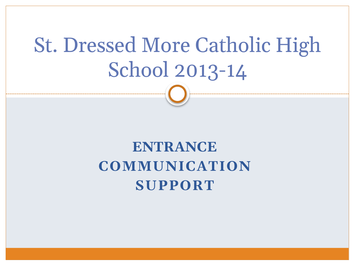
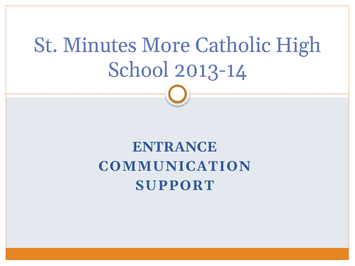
Dressed: Dressed -> Minutes (100, 45)
